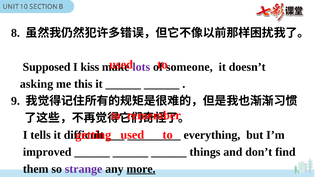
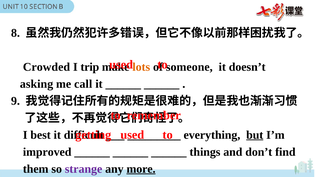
Supposed: Supposed -> Crowded (46, 67)
kiss: kiss -> trip (90, 67)
lots colour: purple -> orange (141, 67)
this: this -> call (83, 84)
tells: tells -> best (41, 135)
but underline: none -> present (255, 135)
